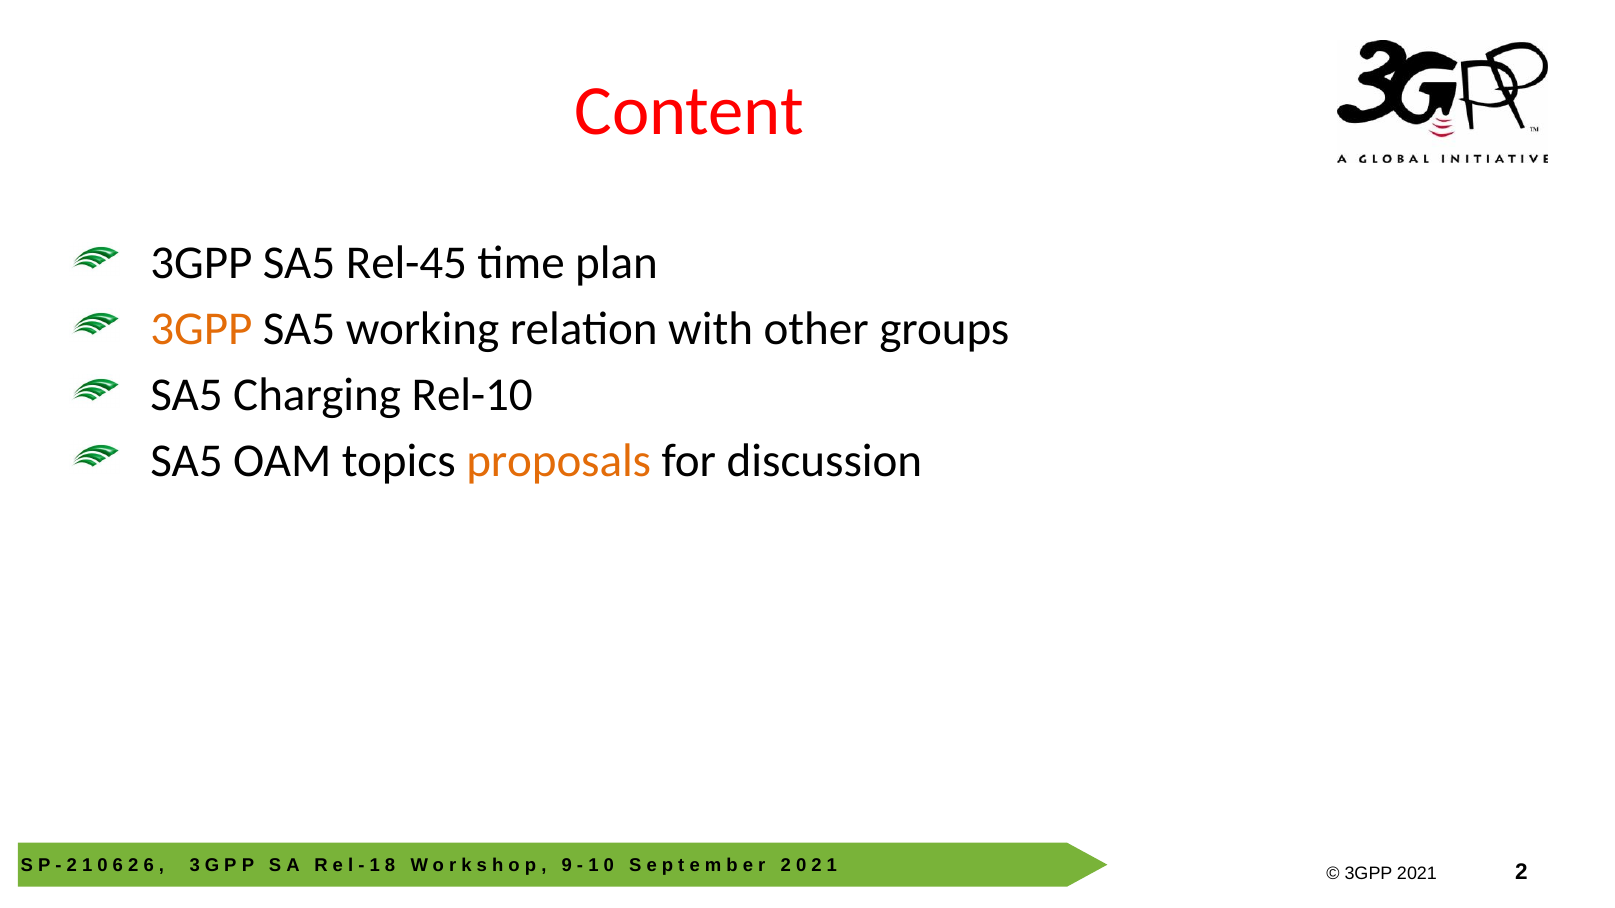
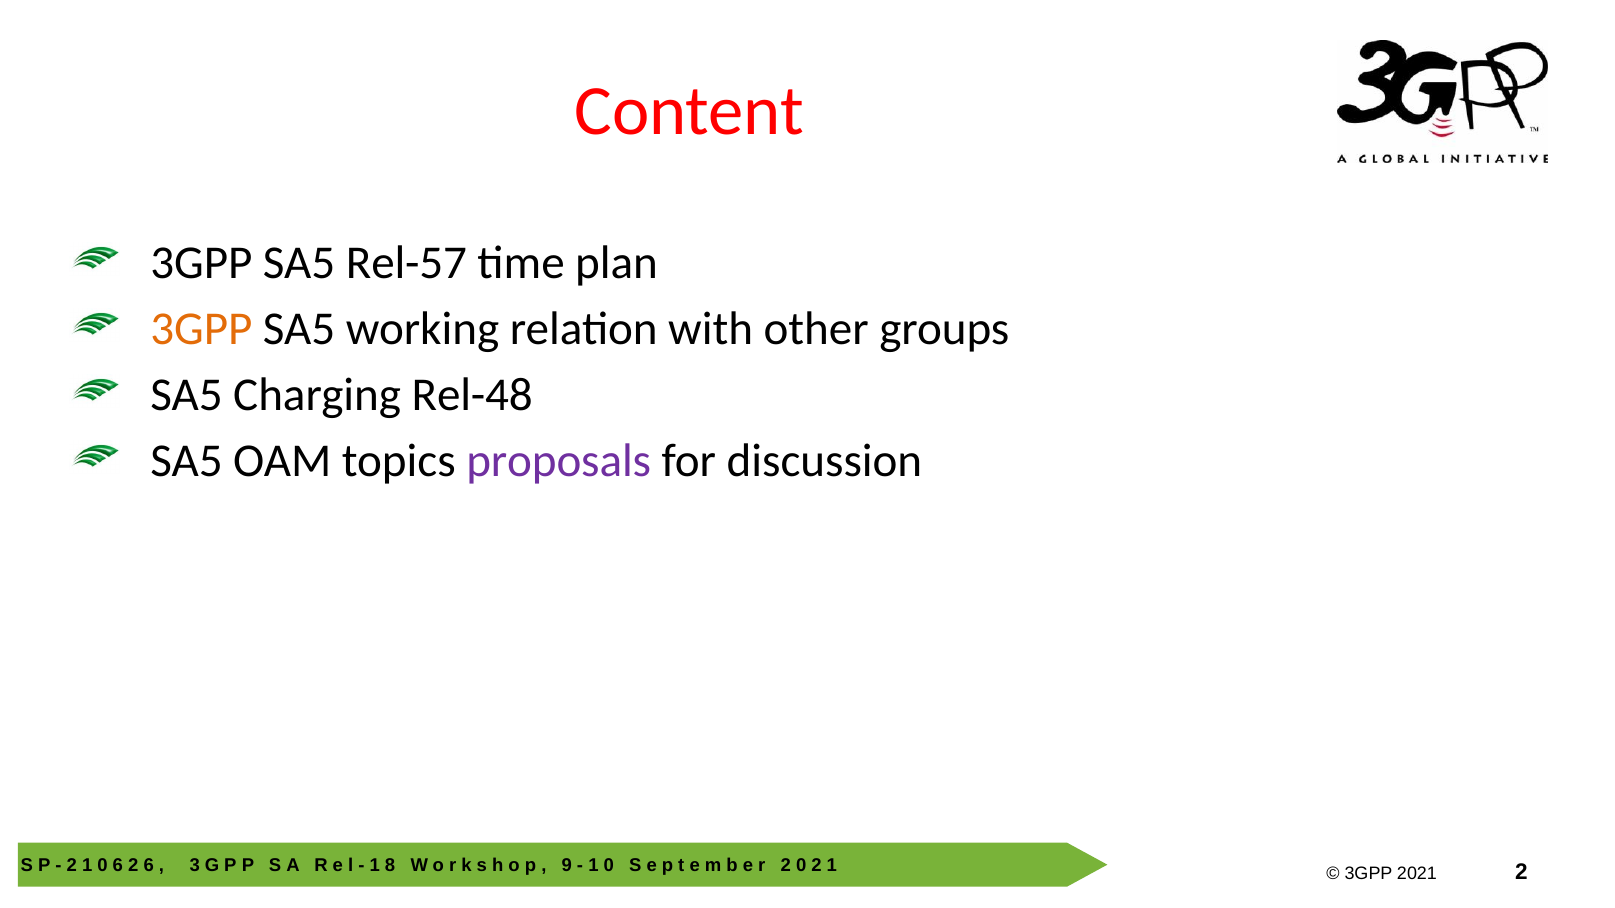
Rel-45: Rel-45 -> Rel-57 (406, 263)
Rel-10: Rel-10 -> Rel-48 (472, 395)
proposals colour: orange -> purple (559, 461)
